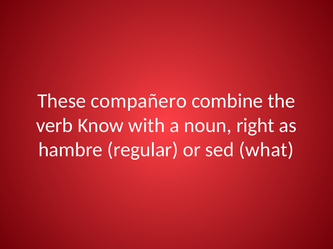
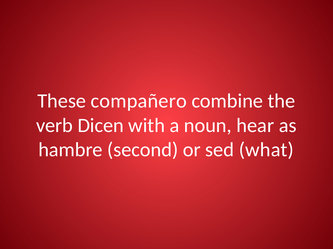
Know: Know -> Dicen (101, 126)
right: right -> hear (255, 126)
regular: regular -> second (143, 150)
